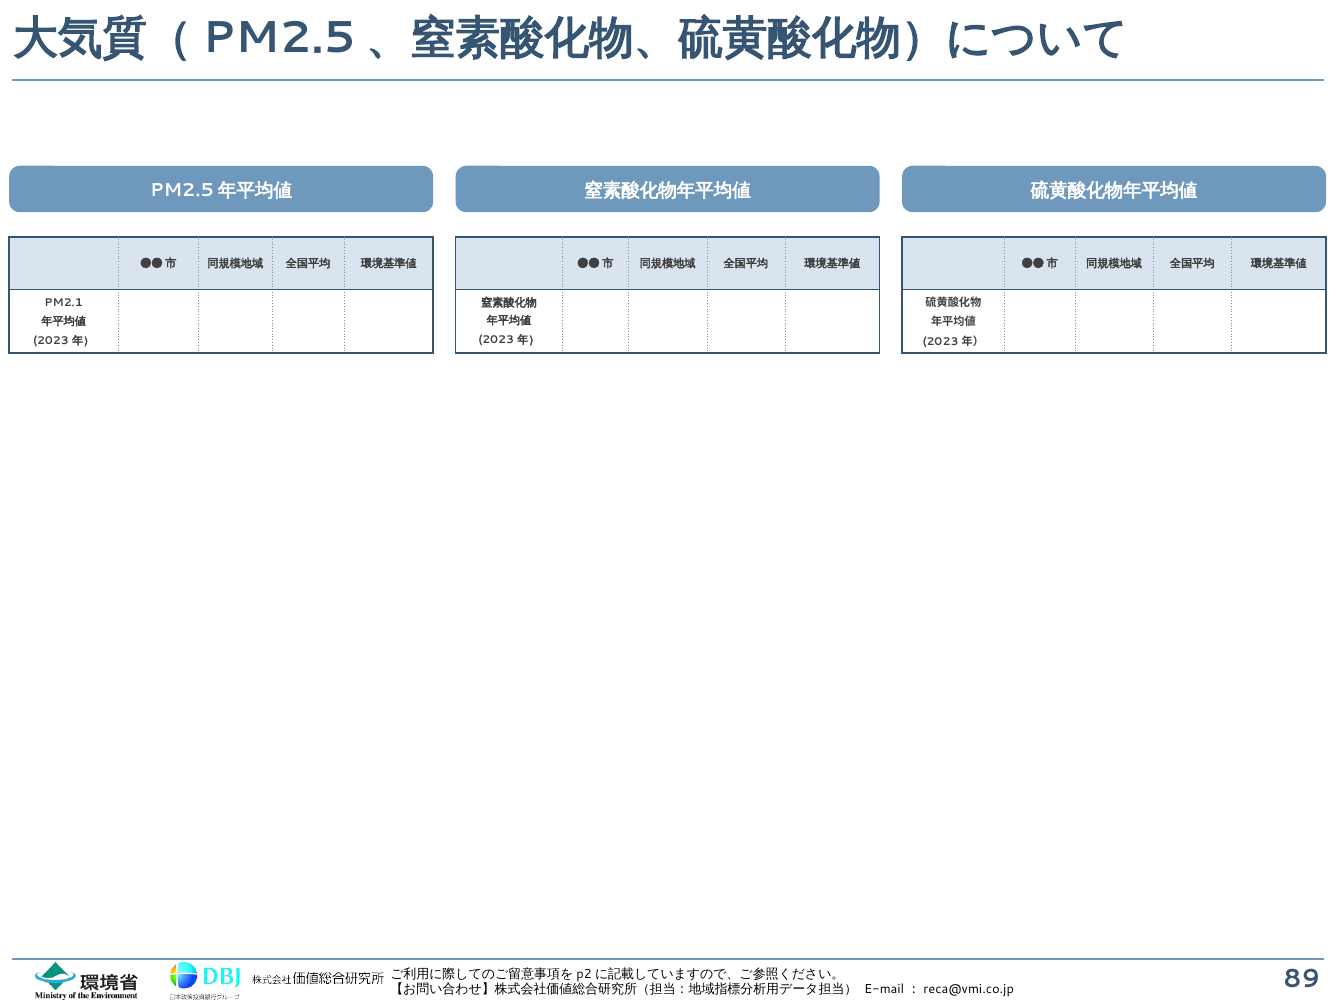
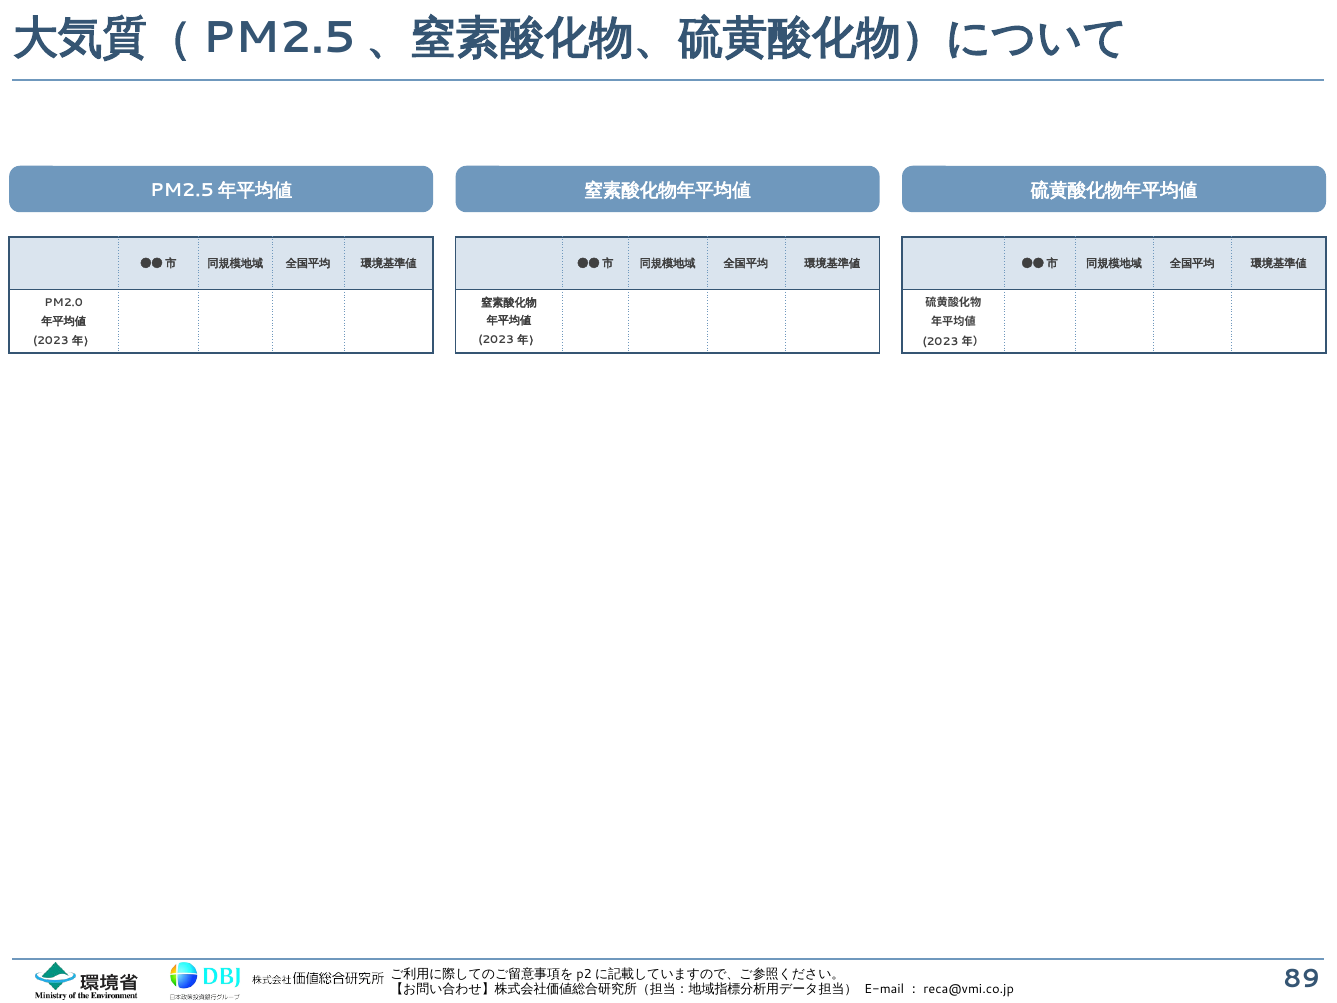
PM2.1: PM2.1 -> PM2.0 (64, 303)
